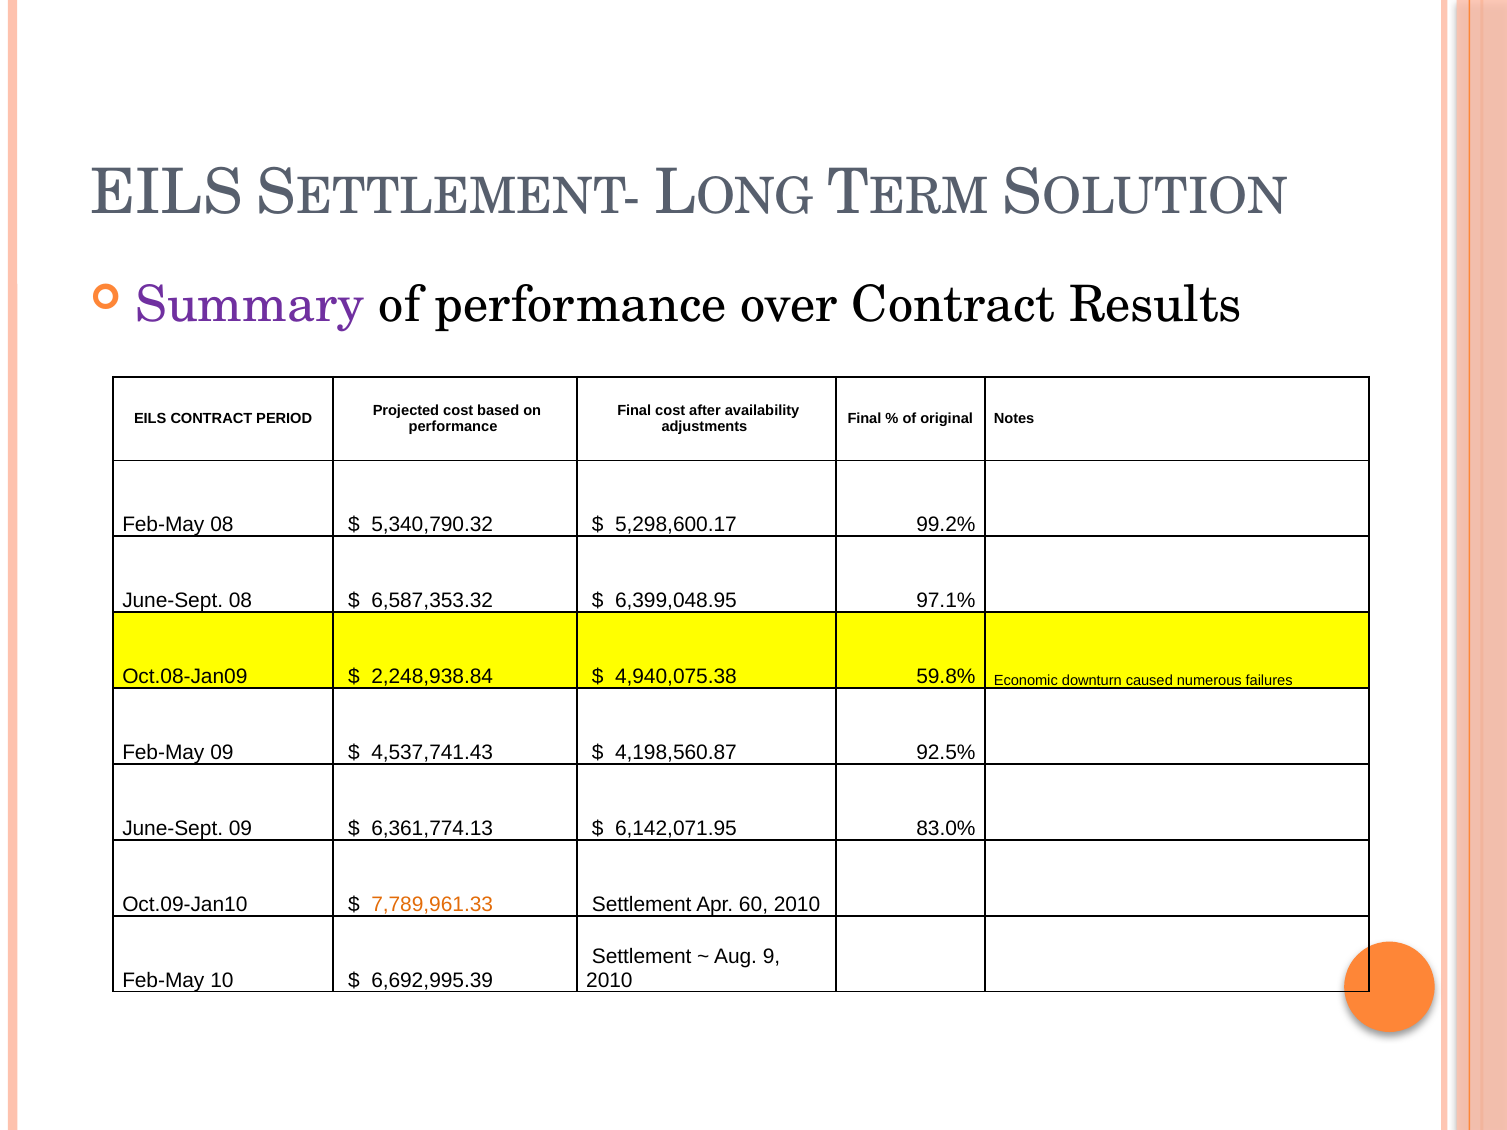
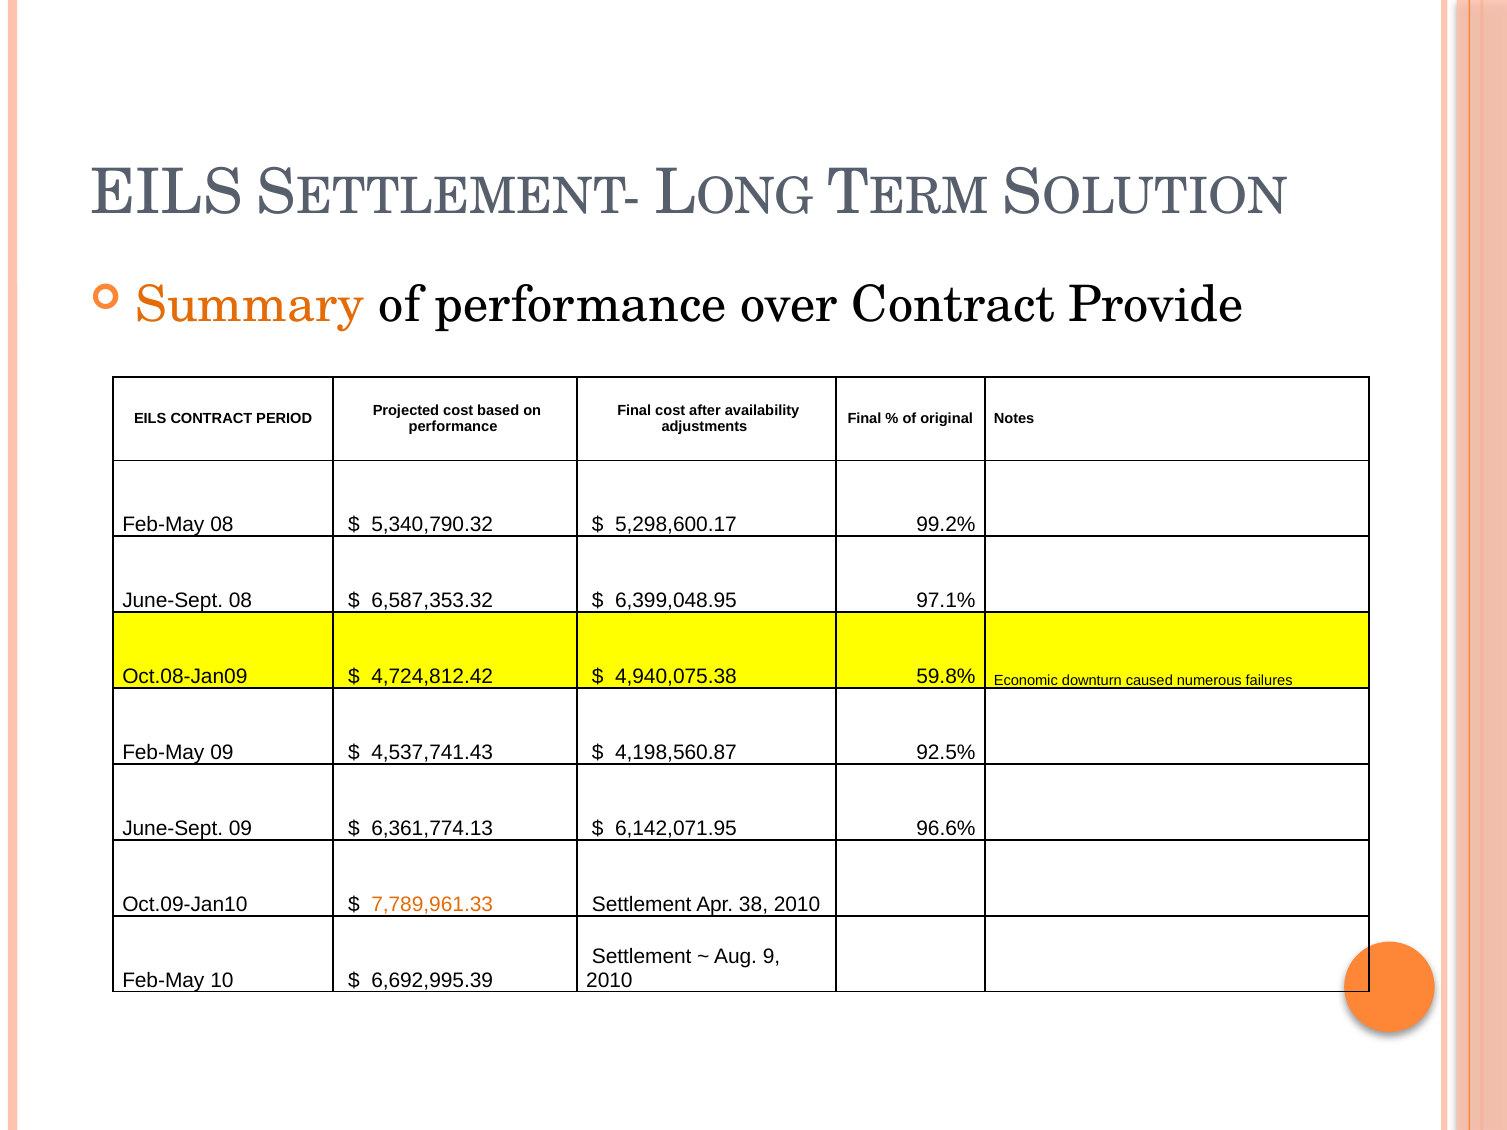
Summary colour: purple -> orange (250, 305)
Results: Results -> Provide (1156, 305)
2,248,938.84: 2,248,938.84 -> 4,724,812.42 (432, 677)
83.0%: 83.0% -> 96.6% (946, 829)
60: 60 -> 38 (754, 904)
